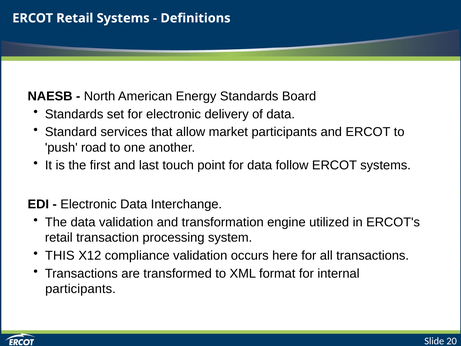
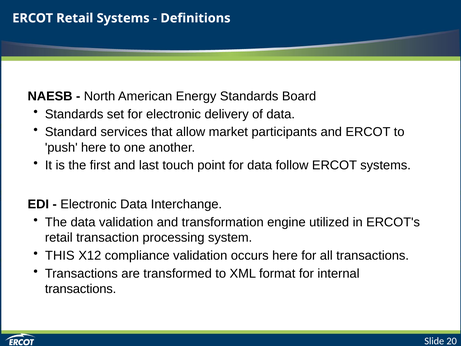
push road: road -> here (94, 147)
participants: participants -> transactions (81, 289)
